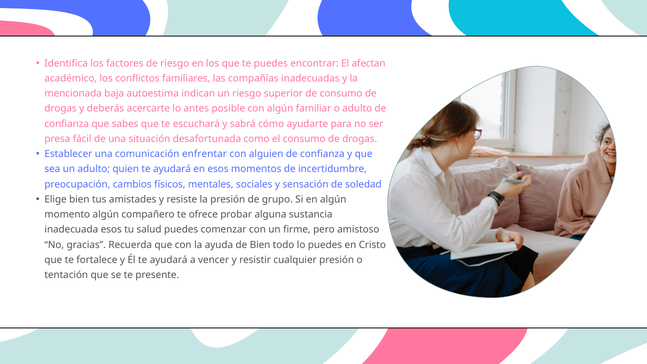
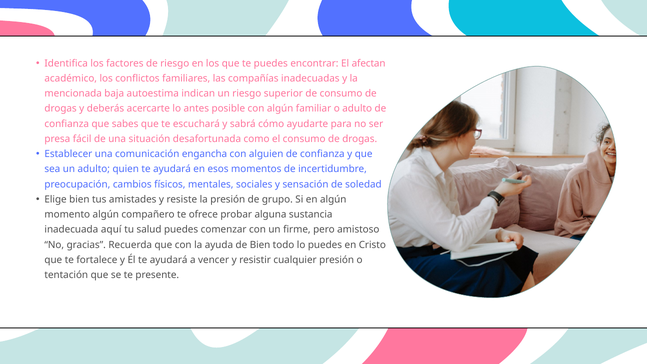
enfrentar: enfrentar -> engancha (205, 154)
inadecuada esos: esos -> aquí (111, 230)
